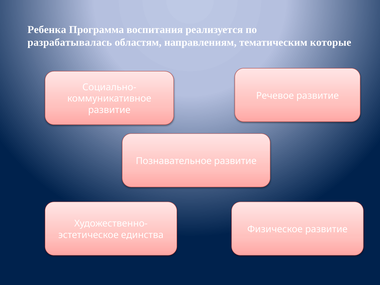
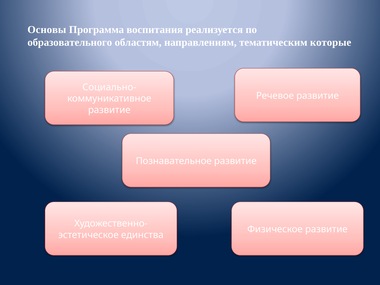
Ребенка: Ребенка -> Основы (47, 30)
разрабатывалась: разрабатывалась -> образовательного (70, 42)
